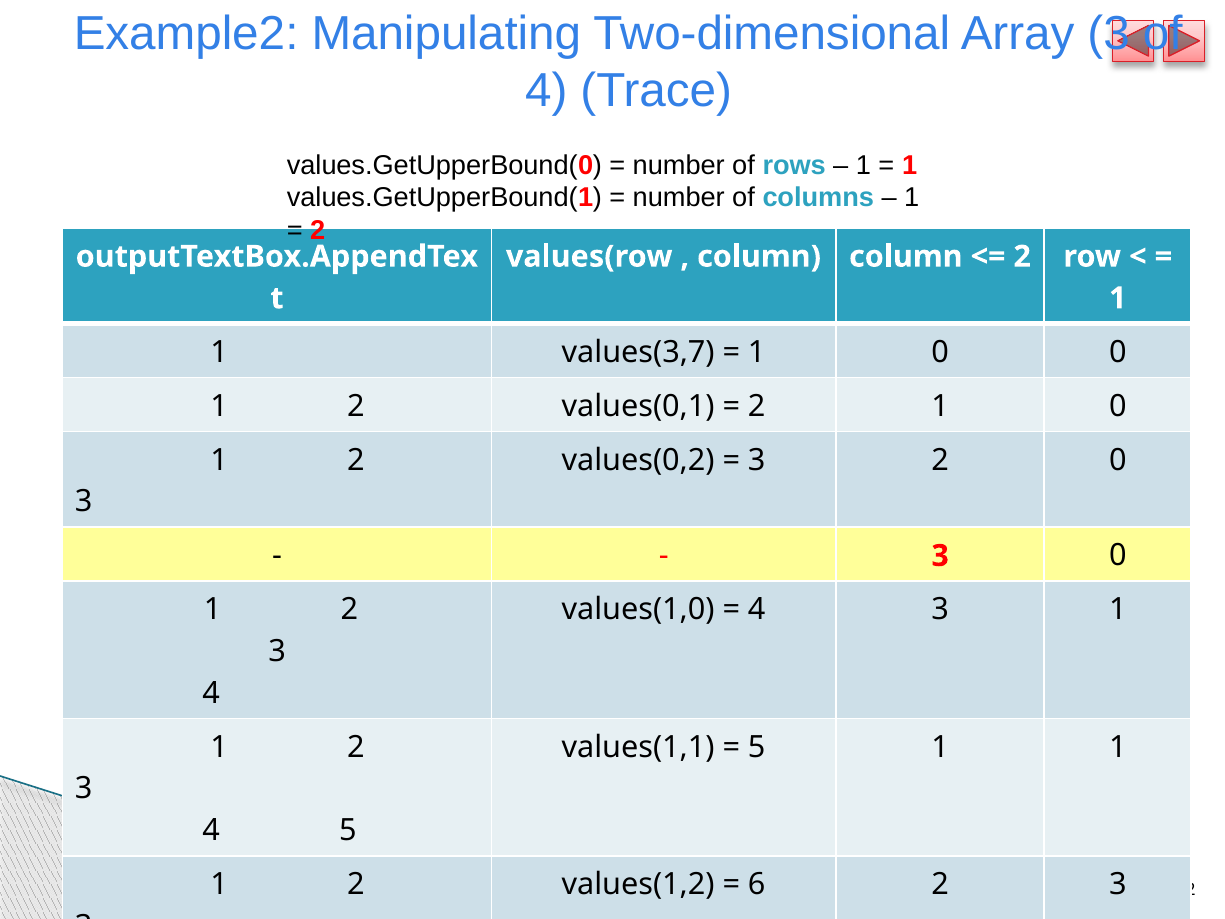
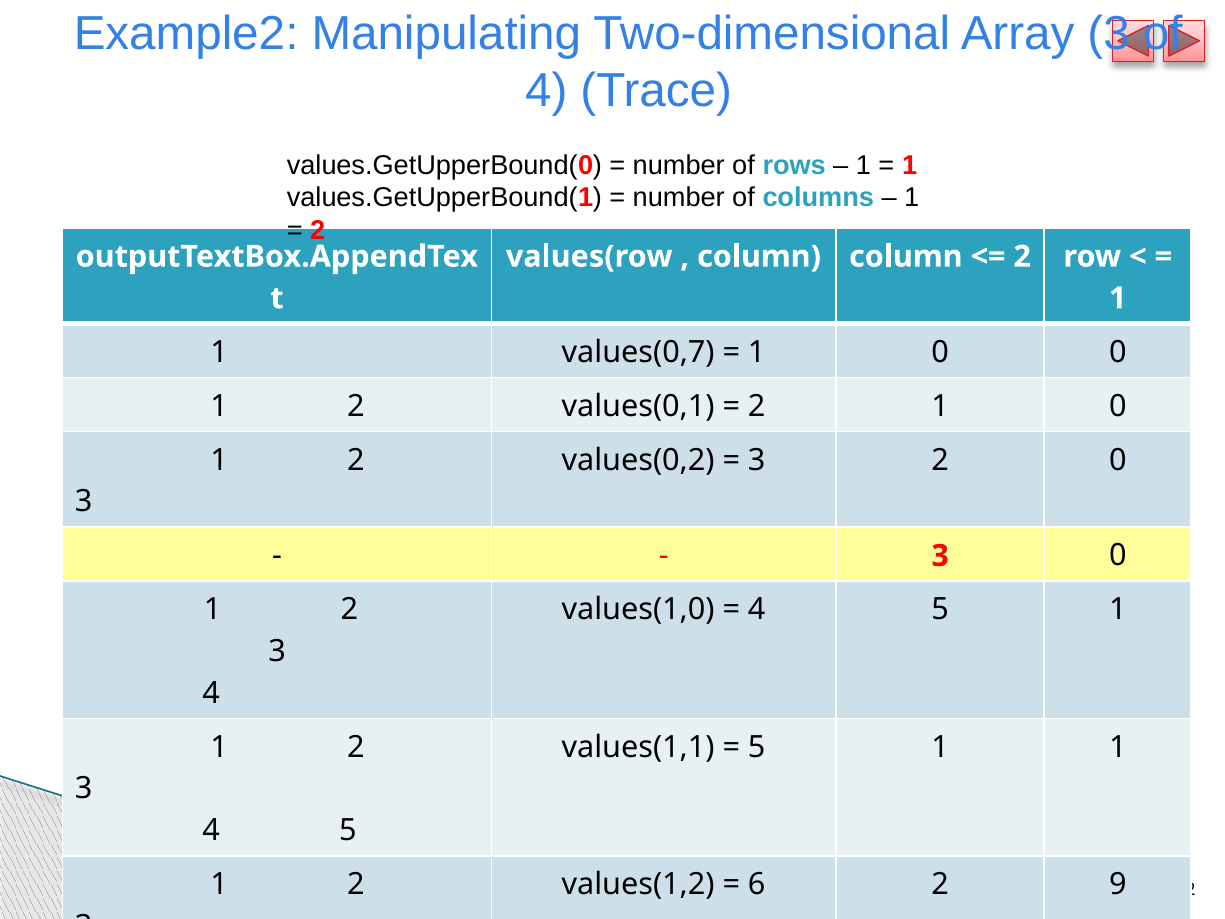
values(3,7: values(3,7 -> values(0,7 (638, 352)
3: 3 -> 5 (940, 610)
3: 3 -> 9 (1118, 884)
